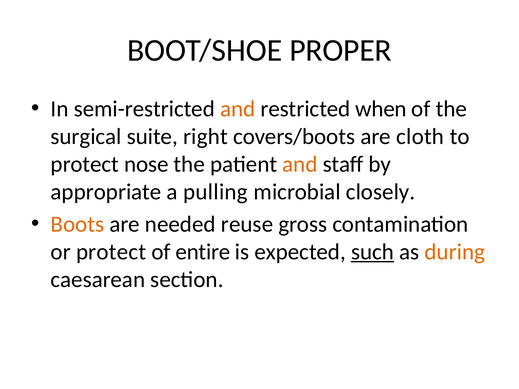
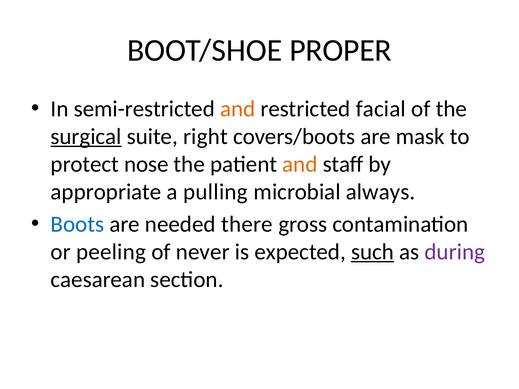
when: when -> facial (381, 109)
surgical underline: none -> present (86, 137)
cloth: cloth -> mask (420, 137)
closely: closely -> always (381, 192)
Boots colour: orange -> blue (77, 224)
reuse: reuse -> there (247, 224)
or protect: protect -> peeling (111, 252)
entire: entire -> never (203, 252)
during colour: orange -> purple (455, 252)
